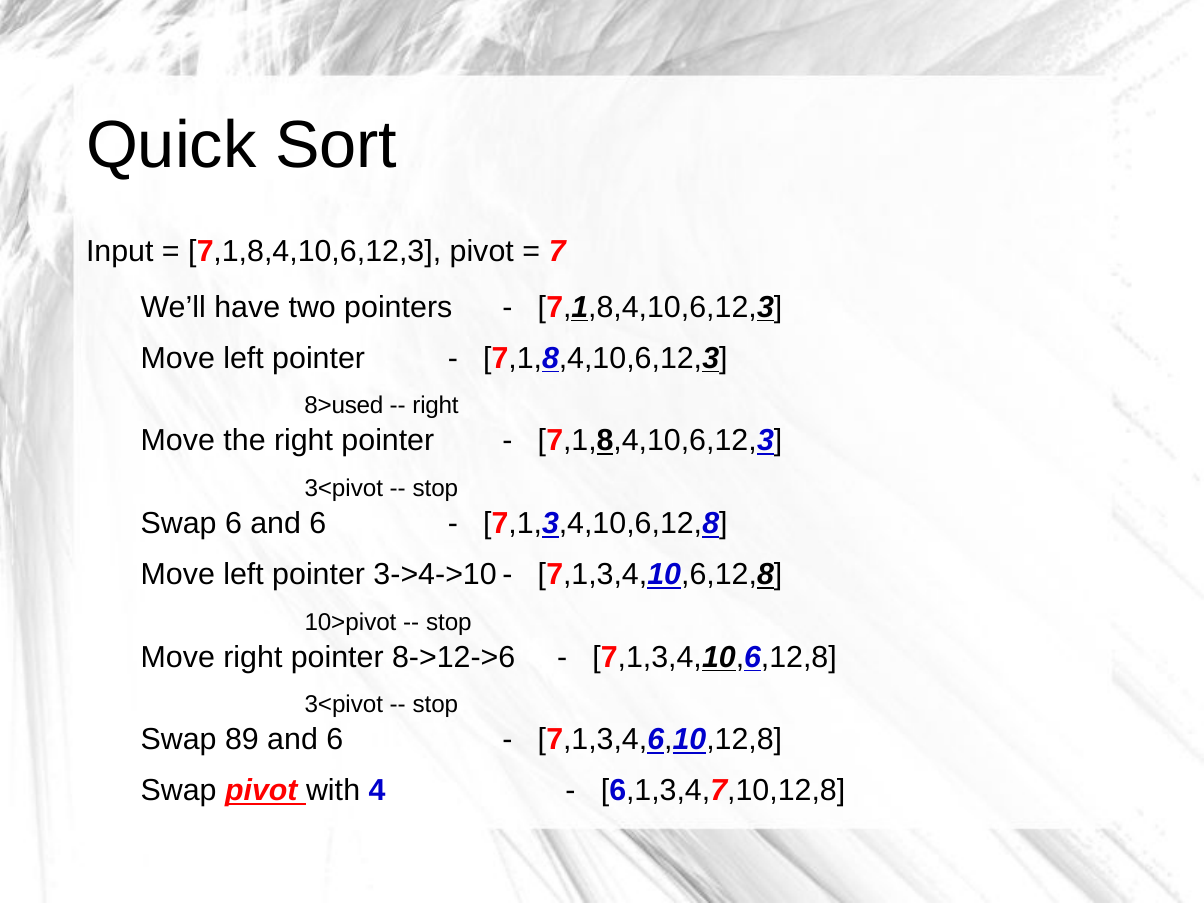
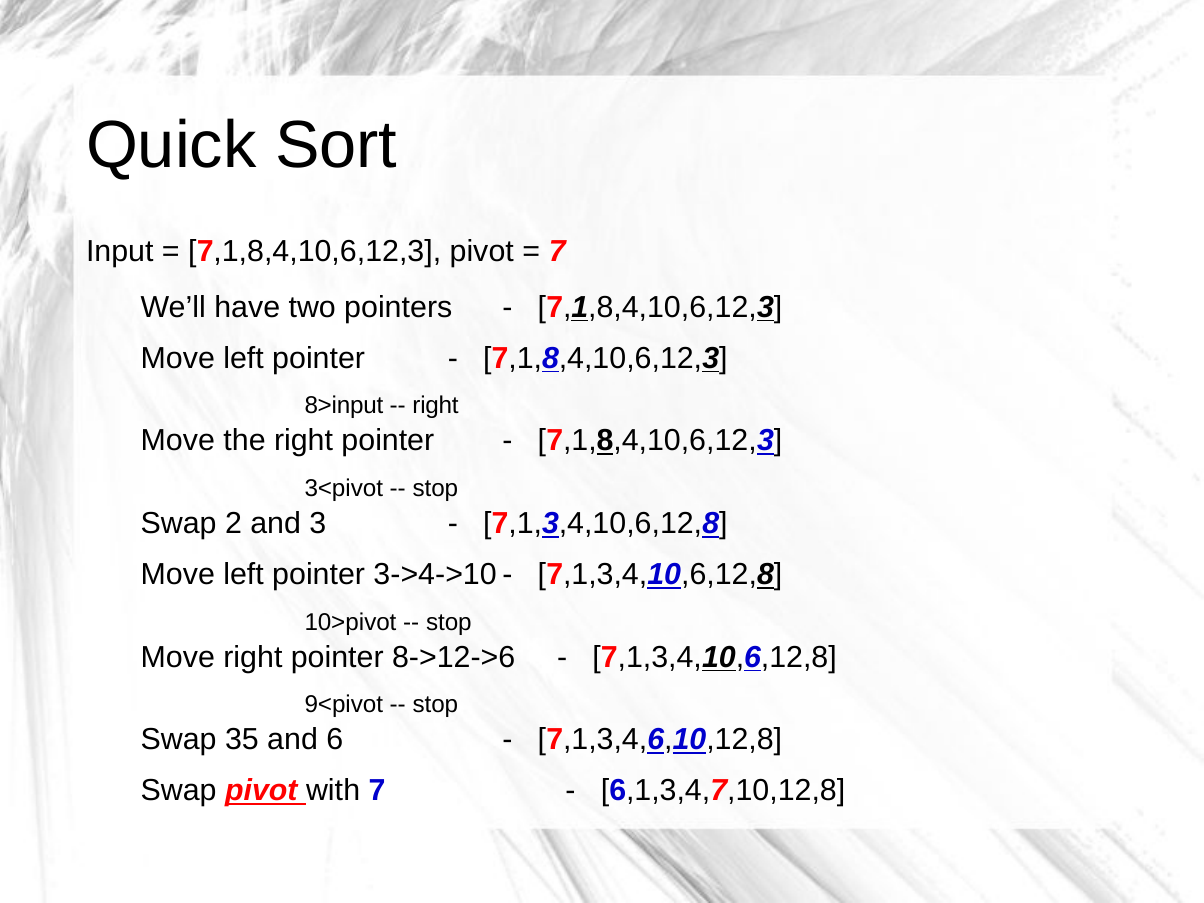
8>used: 8>used -> 8>input (344, 406)
Swap 6: 6 -> 2 (234, 523)
6: 6 -> 3 (318, 523)
3<pivot: 3<pivot -> 9<pivot (344, 705)
89: 89 -> 35 (242, 740)
with 4: 4 -> 7 (377, 791)
